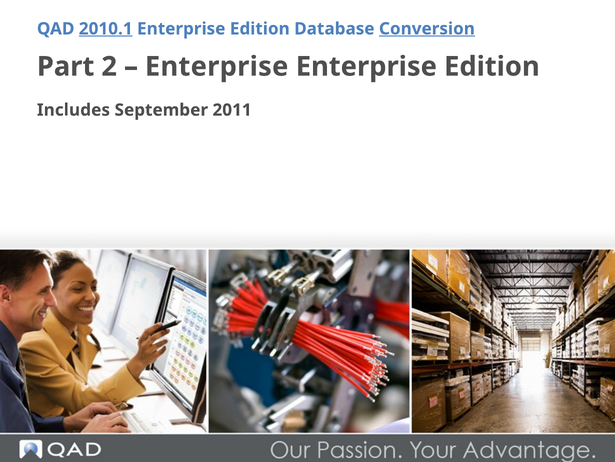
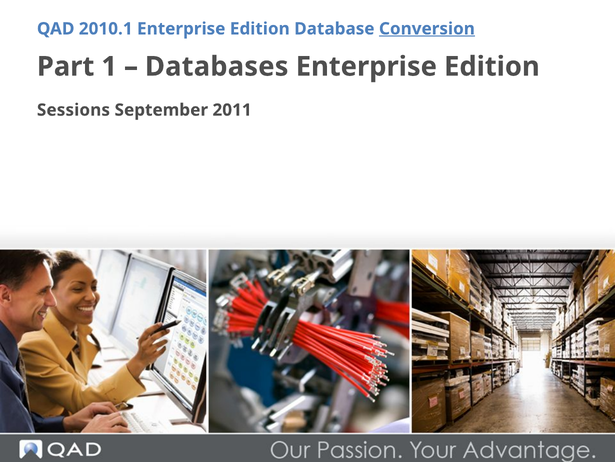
2010.1 underline: present -> none (106, 29)
2: 2 -> 1 (109, 66)
Enterprise: Enterprise -> Databases (217, 66)
Includes: Includes -> Sessions (73, 110)
